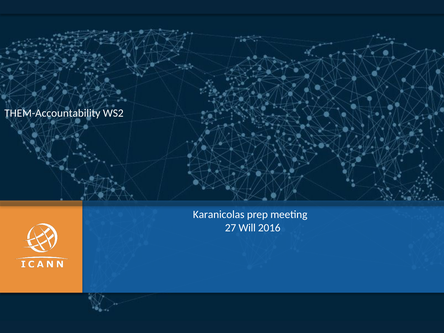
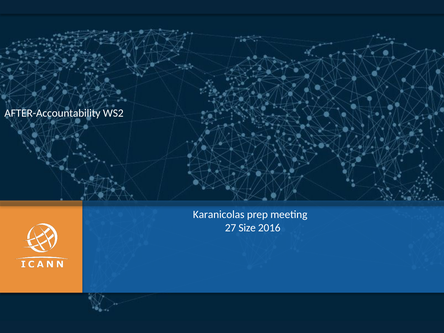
THEM-Accountability: THEM-Accountability -> AFTER-Accountability (52, 113)
Will: Will -> Size (247, 228)
